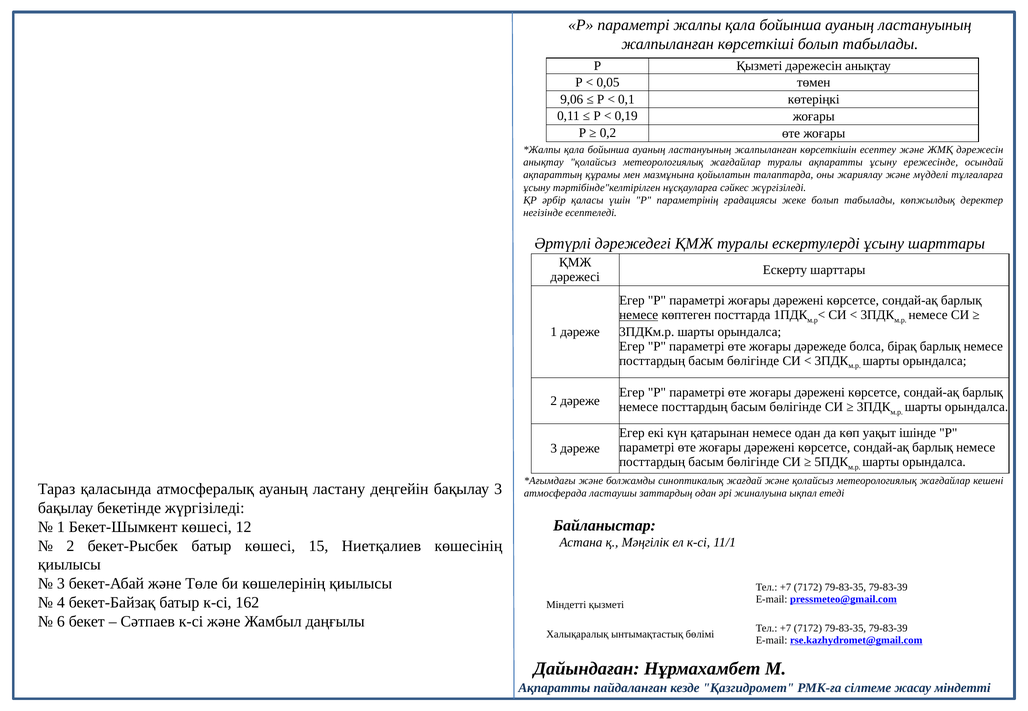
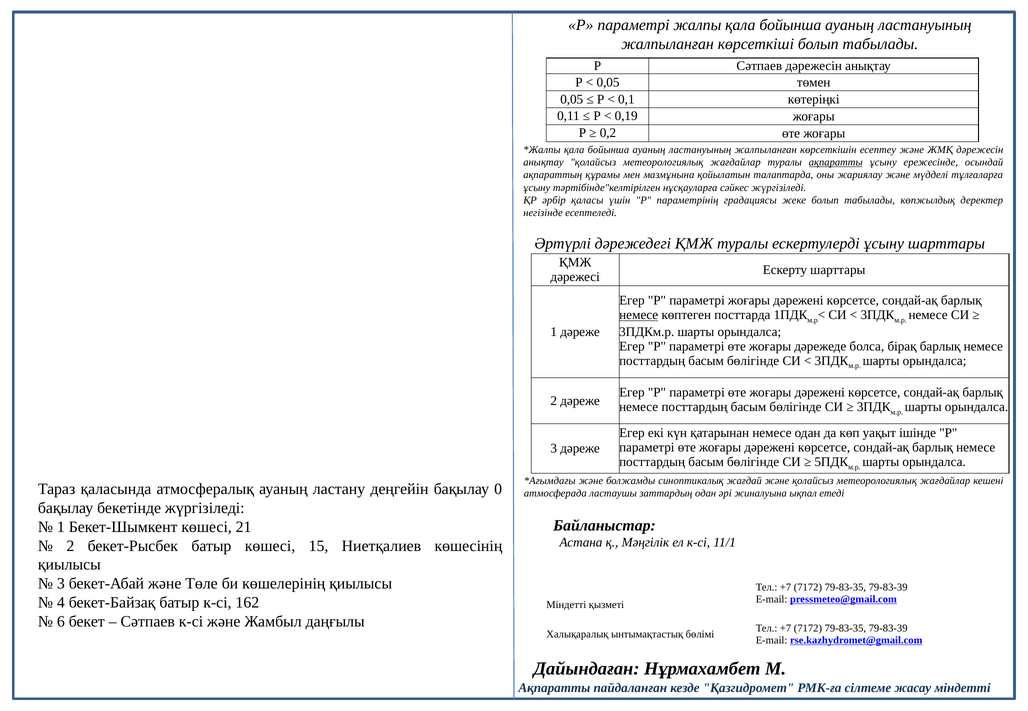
Р Қызметі: Қызметі -> Сәтпаев (759, 66)
9,06: 9,06 -> 0,05 (572, 99)
ақпаратты underline: none -> present (836, 163)
бақылау 3: 3 -> 0 (498, 489)
12: 12 -> 21 (244, 527)
